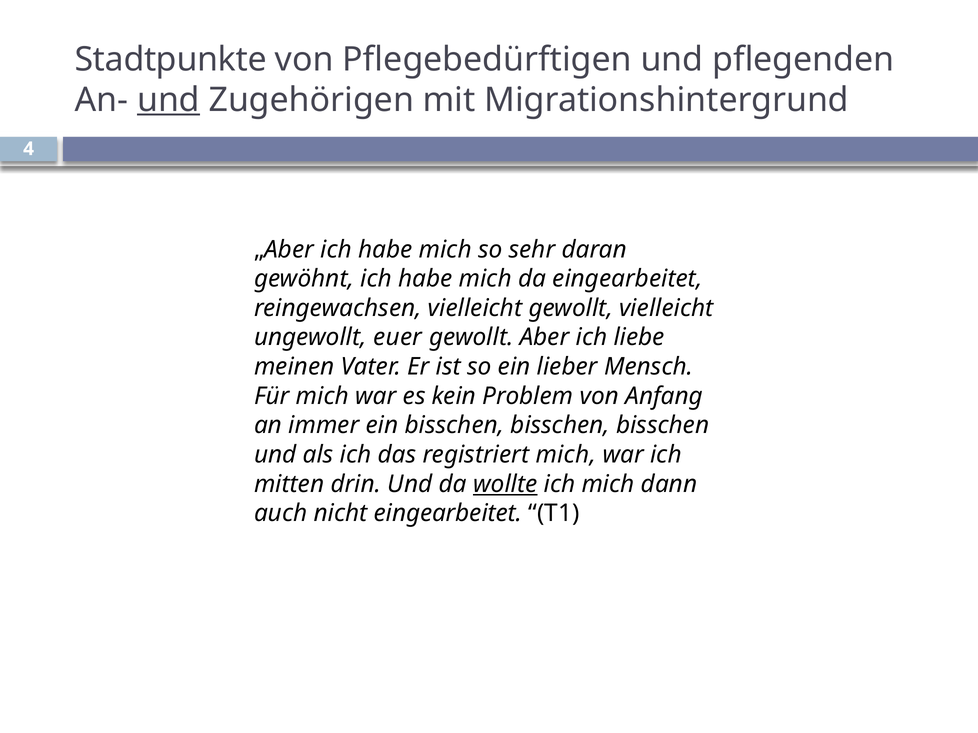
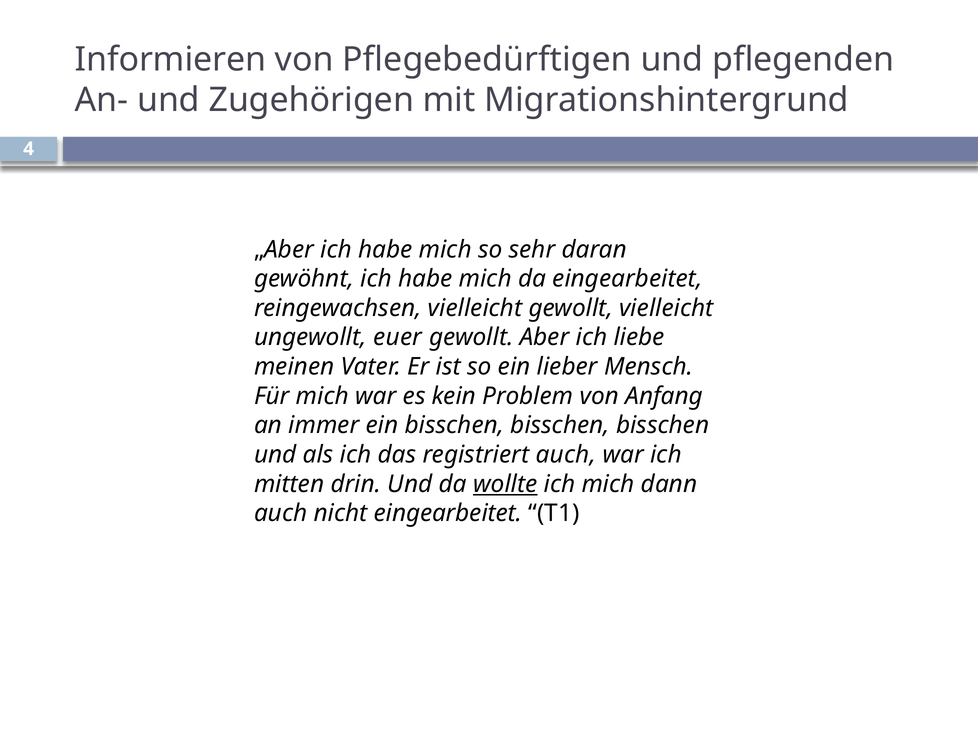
Stadtpunkte: Stadtpunkte -> Informieren (171, 59)
und underline: present -> none (168, 100)
registriert mich: mich -> auch (566, 455)
